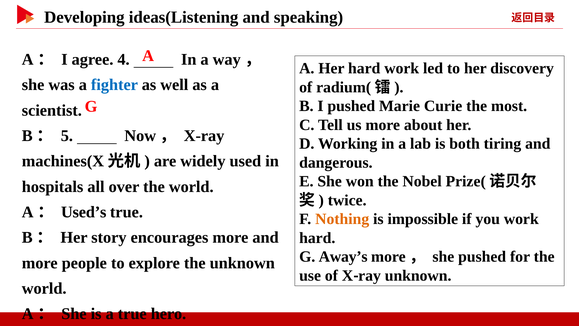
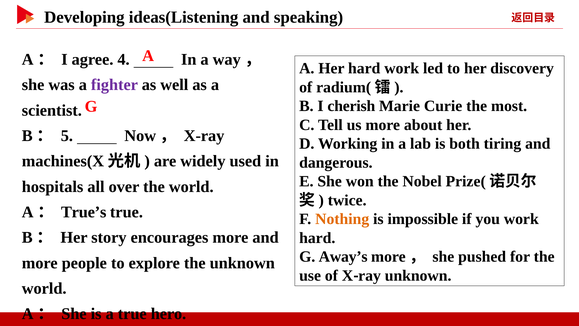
fighter colour: blue -> purple (114, 85)
I pushed: pushed -> cherish (351, 106)
Used’s: Used’s -> True’s (84, 212)
